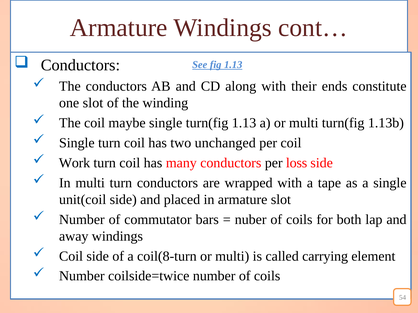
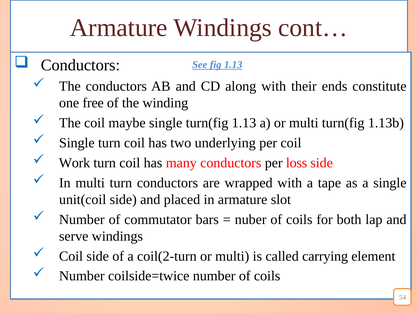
one slot: slot -> free (93, 103)
unchanged: unchanged -> underlying (225, 143)
away: away -> serve (74, 237)
coil(8-turn: coil(8-turn -> coil(2-turn (167, 256)
